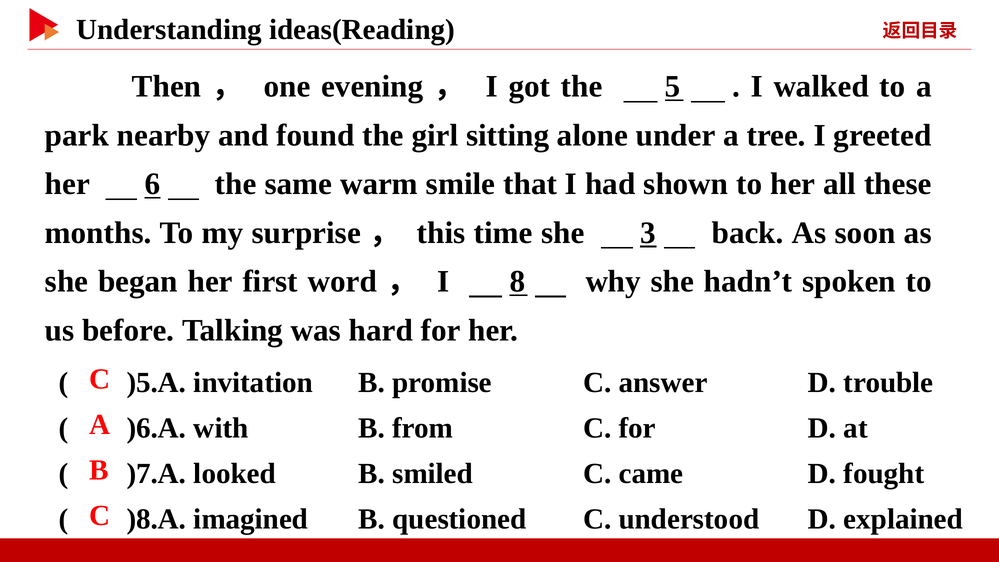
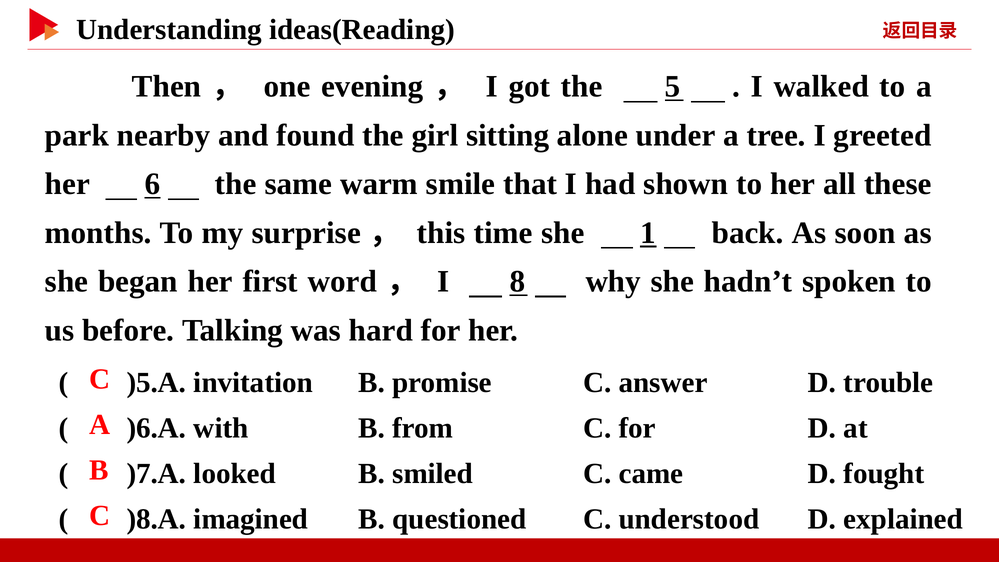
3: 3 -> 1 (648, 233)
